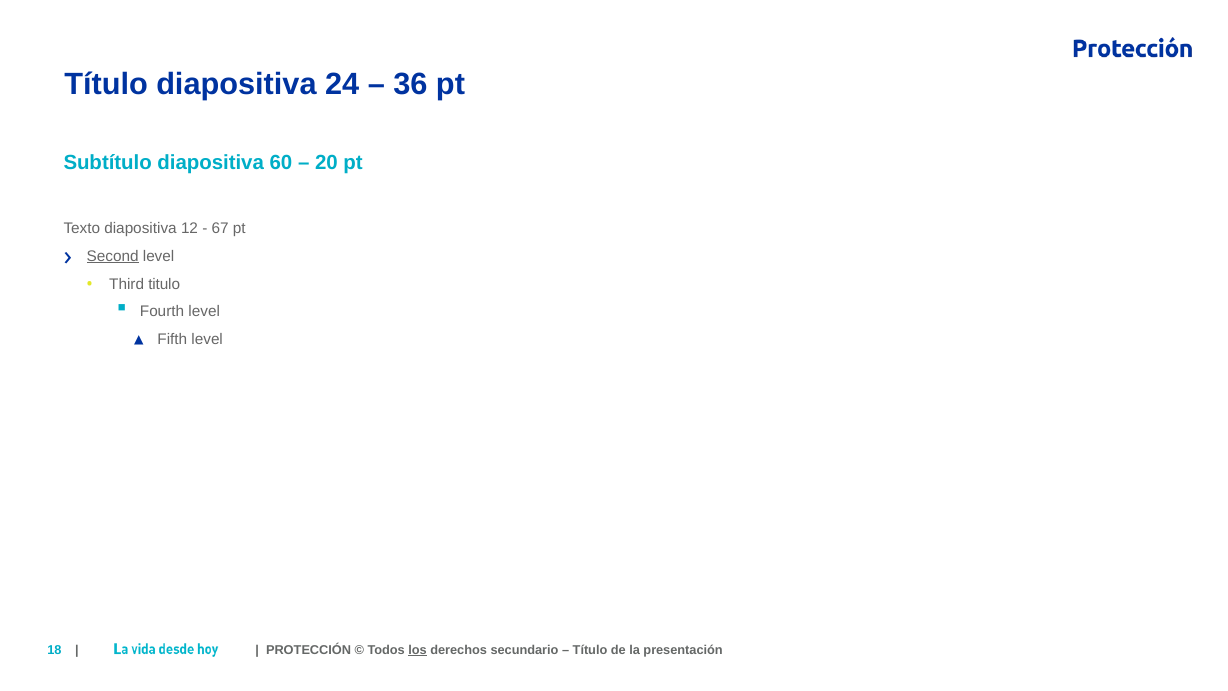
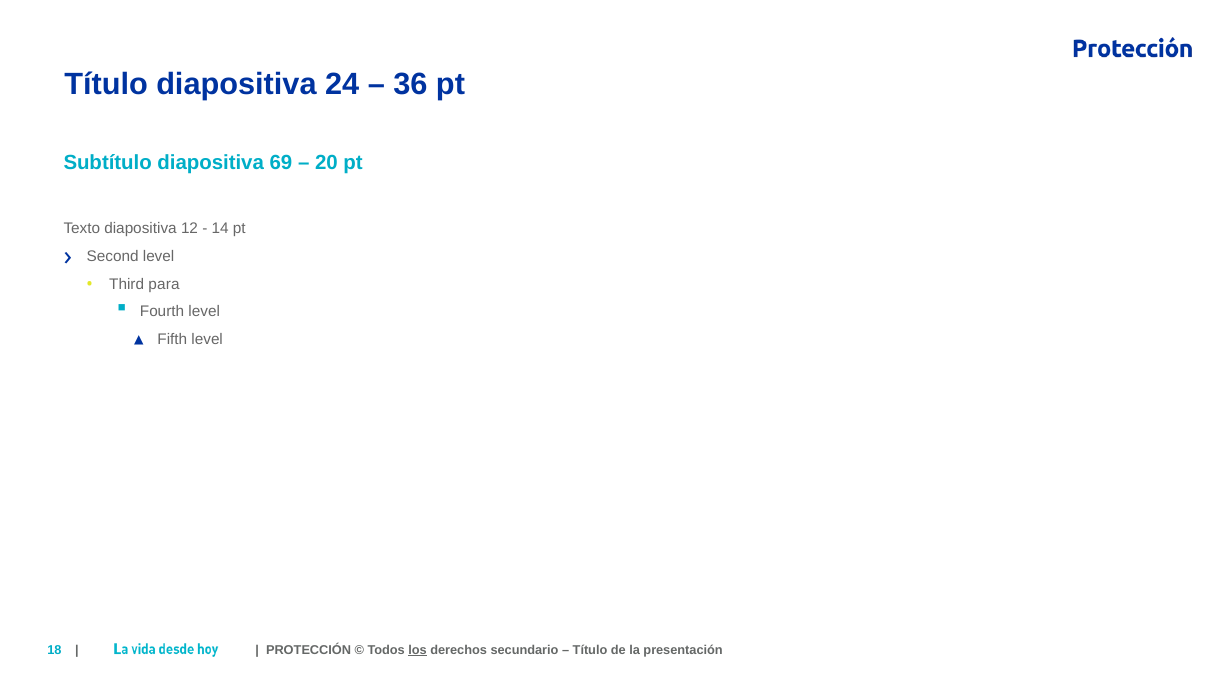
60: 60 -> 69 (281, 162)
67: 67 -> 14 (220, 228)
Second underline: present -> none (113, 256)
titulo: titulo -> para (164, 284)
